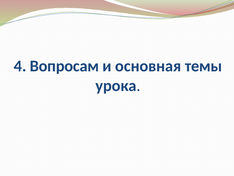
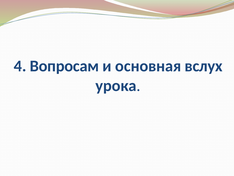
темы: темы -> вслух (204, 66)
